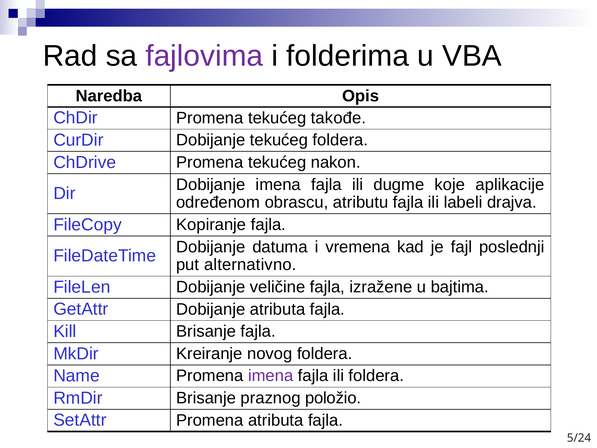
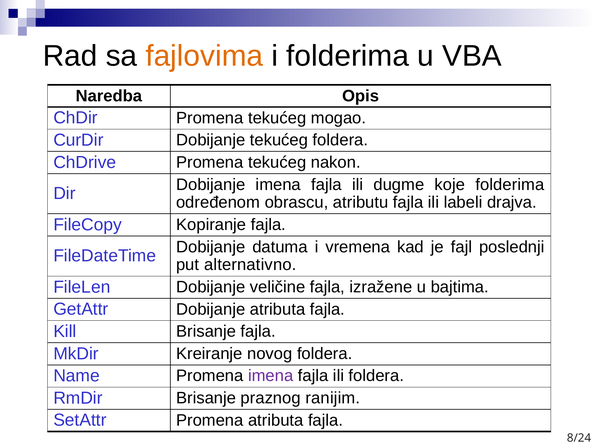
fajlovima colour: purple -> orange (204, 56)
takođe: takođe -> mogao (338, 118)
koje aplikacije: aplikacije -> folderima (510, 185)
položio: položio -> ranijim (333, 398)
5/24: 5/24 -> 8/24 (579, 438)
